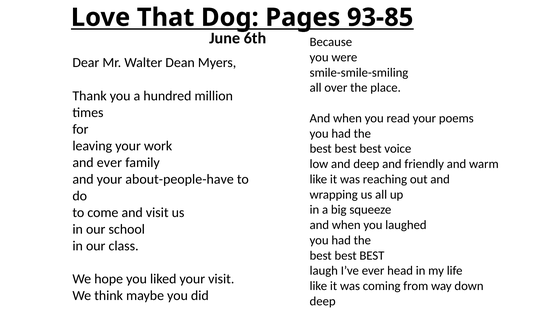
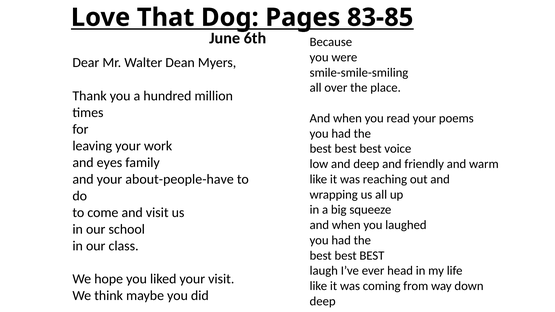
93-85: 93-85 -> 83-85 (380, 17)
and ever: ever -> eyes (109, 163)
